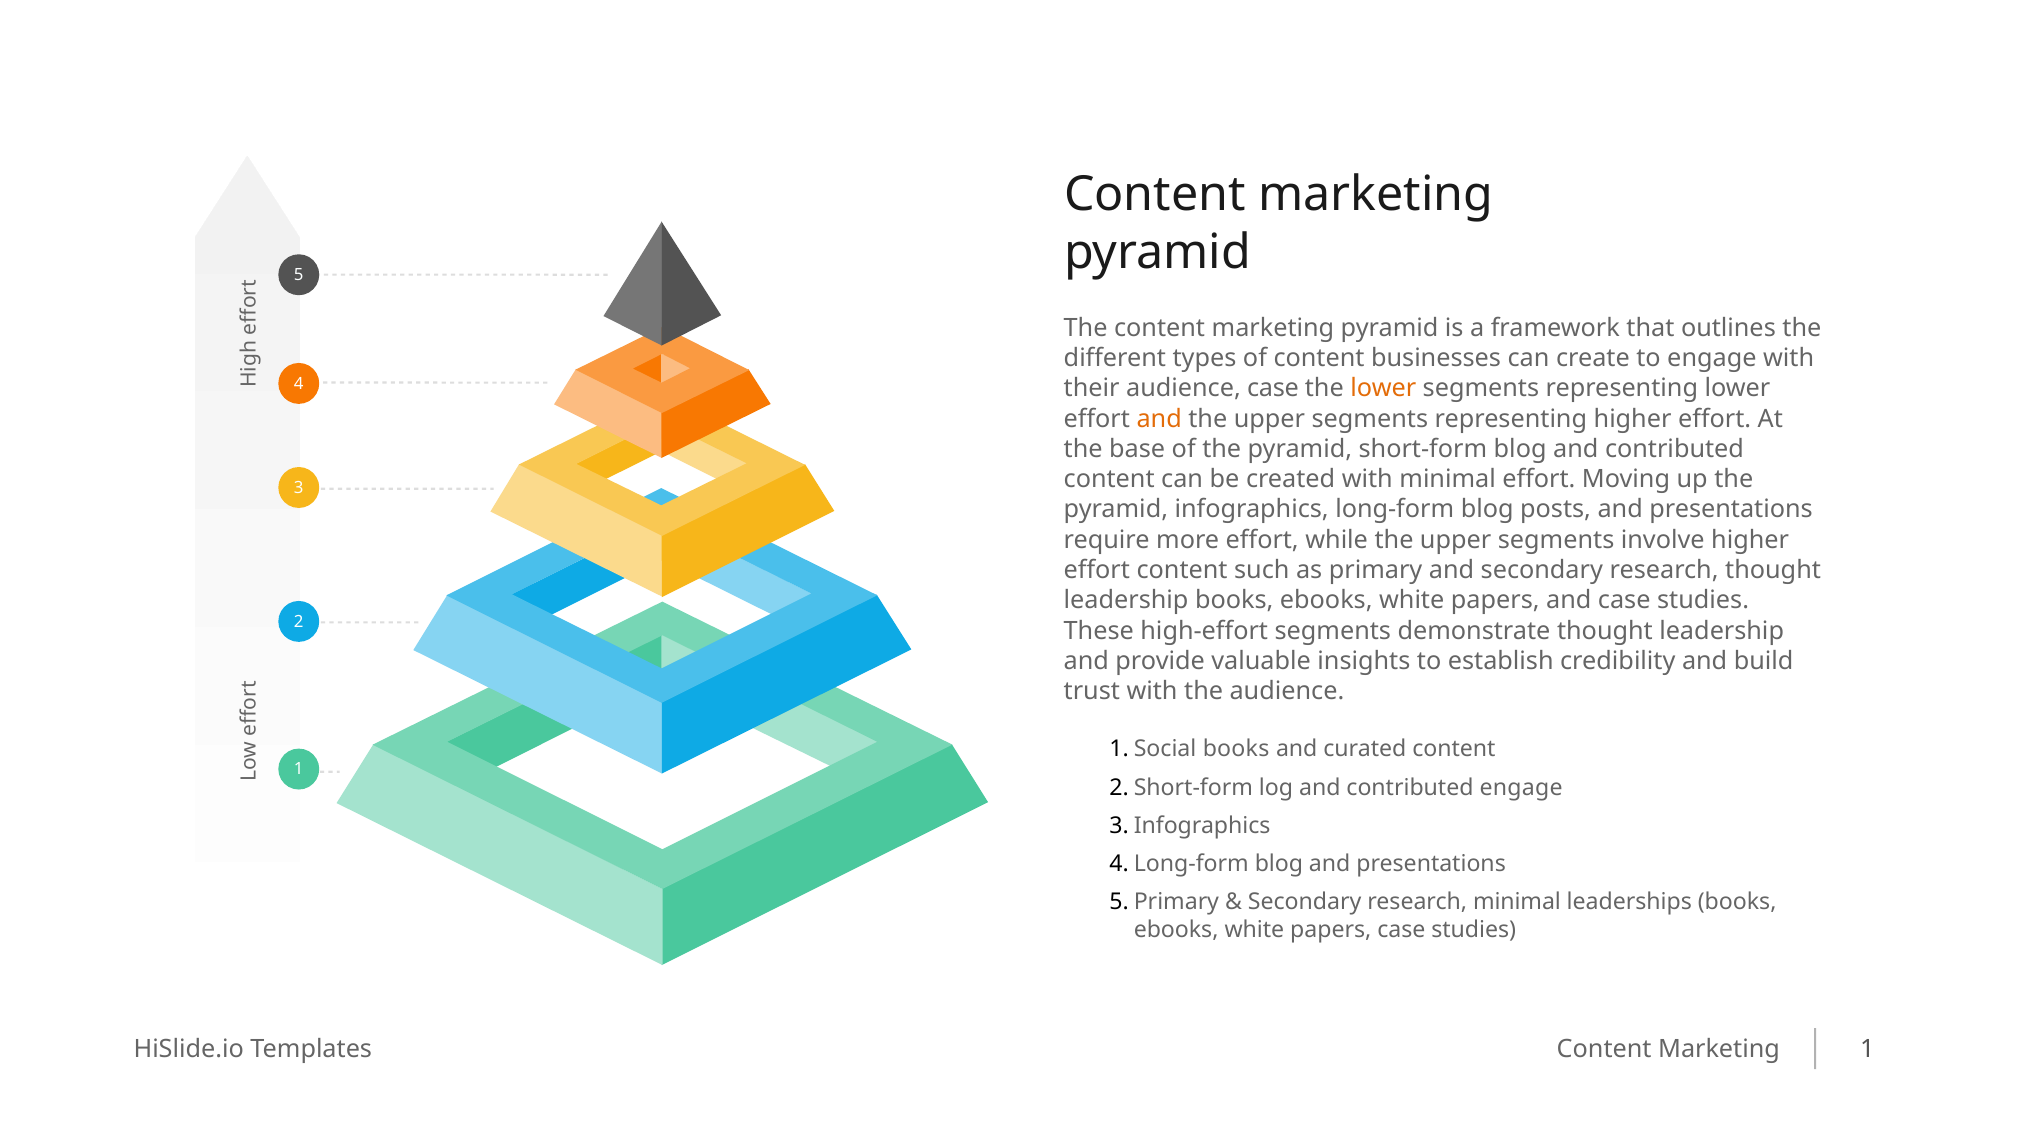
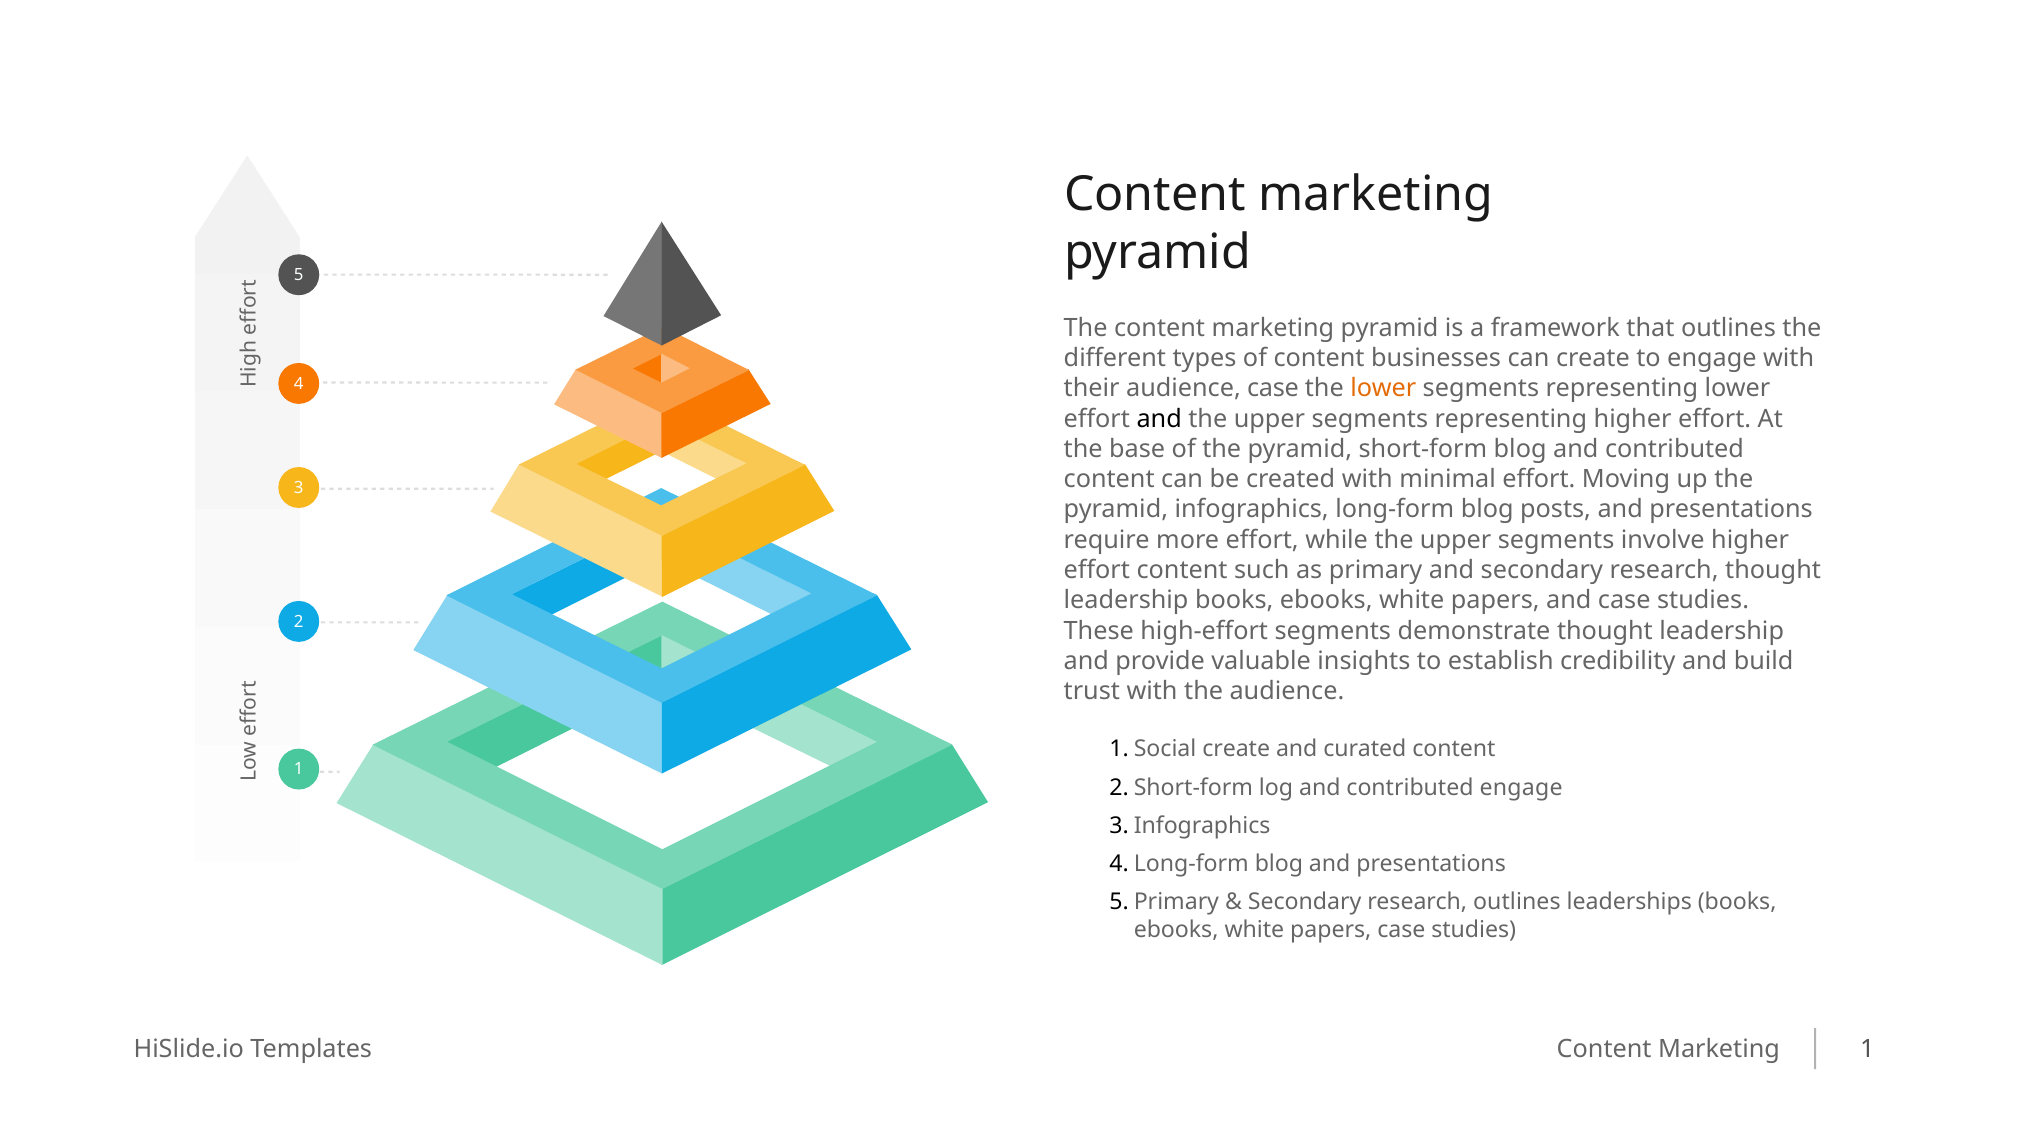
and colour: orange -> black (1159, 419)
books: books -> create (1236, 749)
research minimal: minimal -> outlines (1517, 902)
